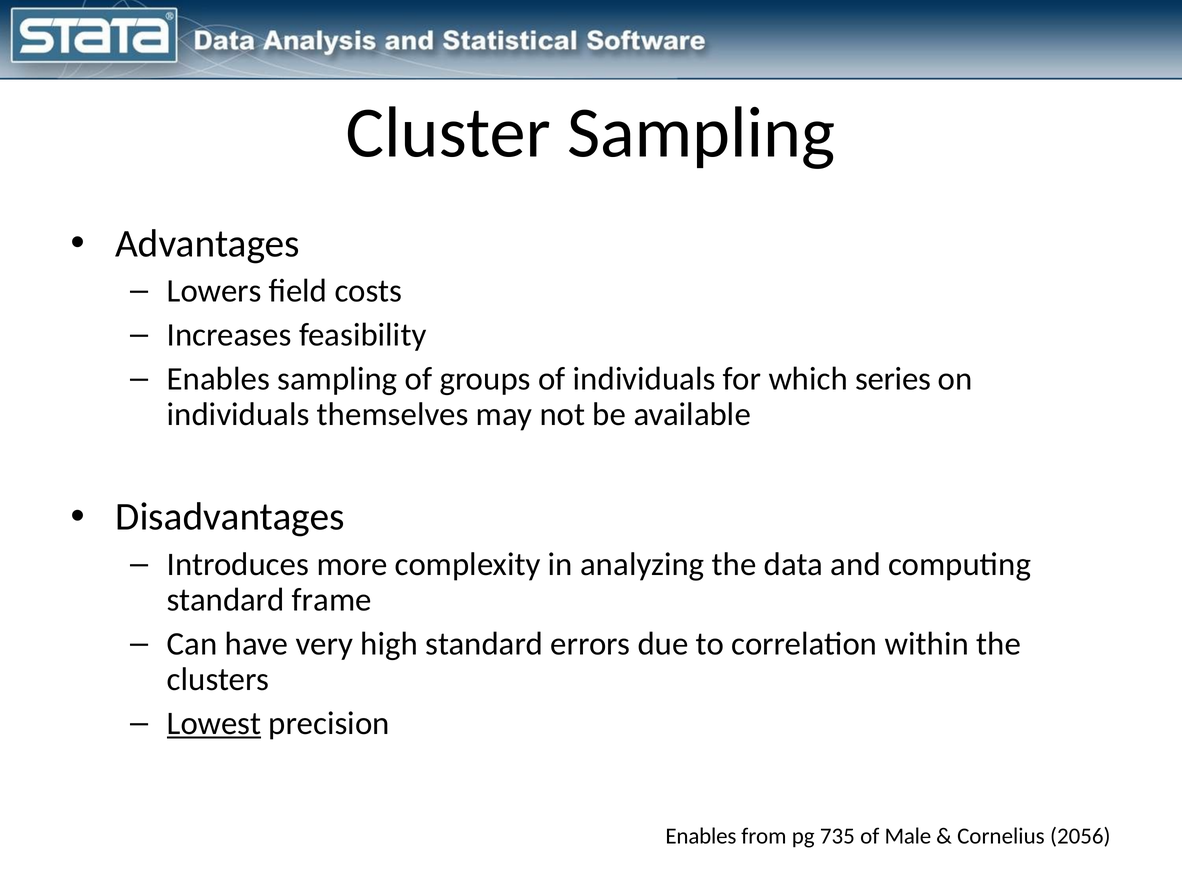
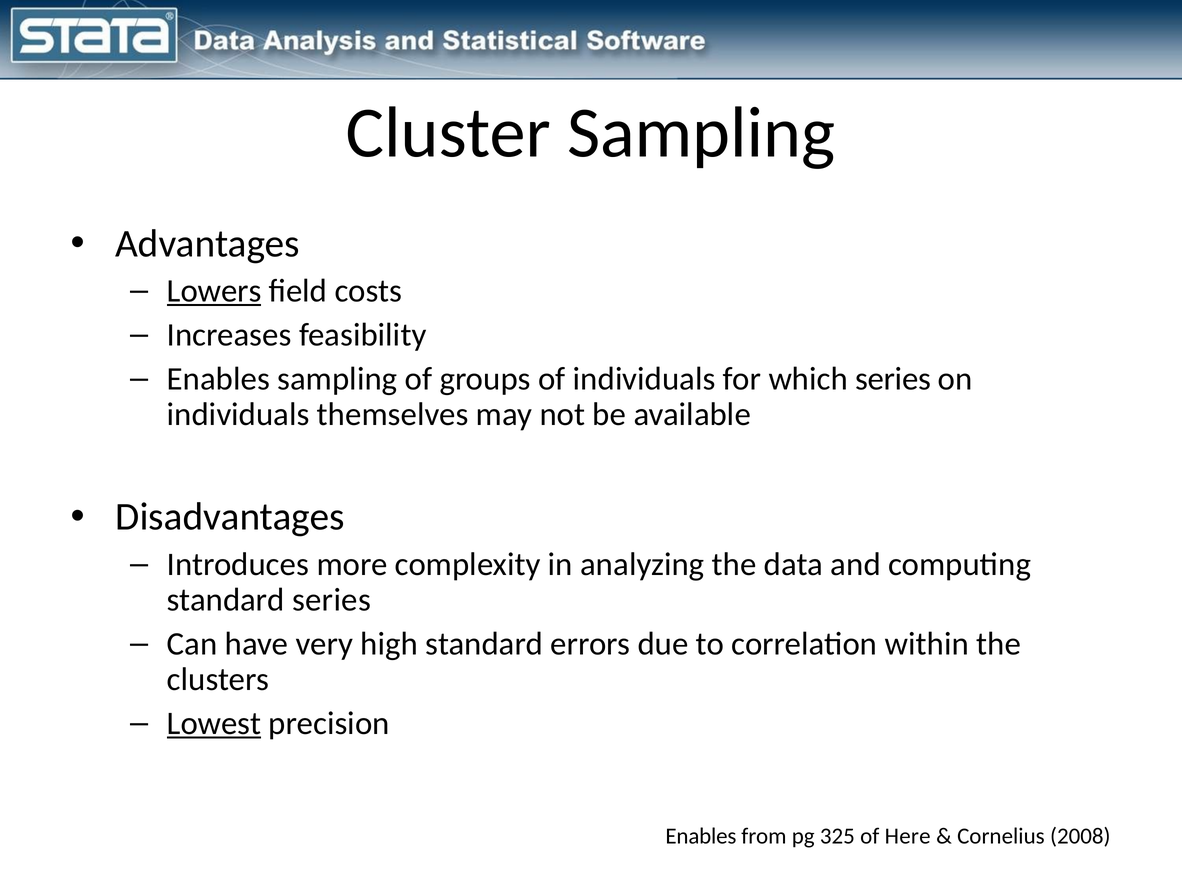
Lowers underline: none -> present (214, 291)
standard frame: frame -> series (332, 600)
735: 735 -> 325 (837, 837)
Male: Male -> Here (908, 837)
2056: 2056 -> 2008 (1080, 837)
